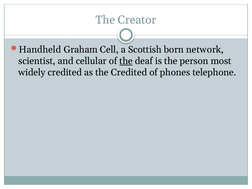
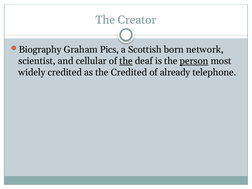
Handheld: Handheld -> Biography (40, 50)
Cell: Cell -> Pics (109, 50)
person underline: none -> present (194, 61)
phones: phones -> already (175, 72)
